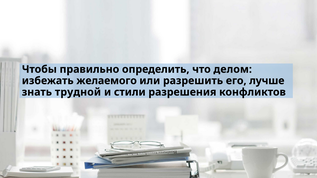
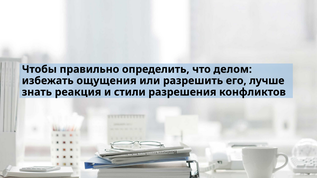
желаемого: желаемого -> ощущения (106, 81)
трудной: трудной -> реакция (78, 92)
